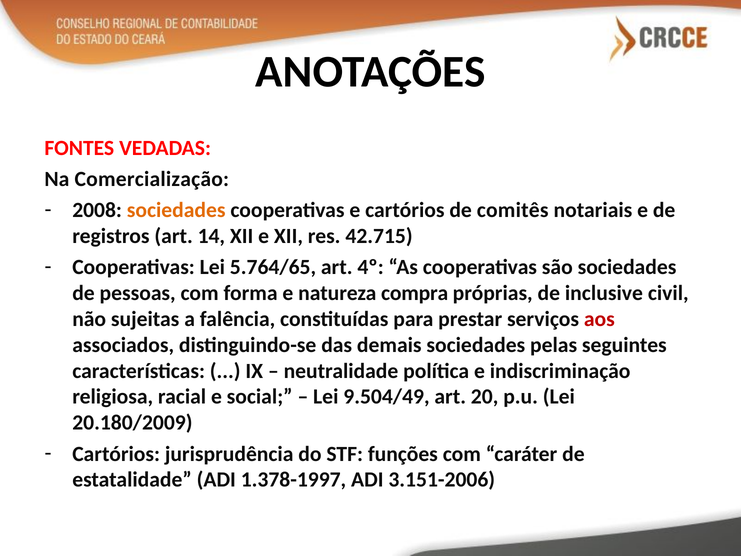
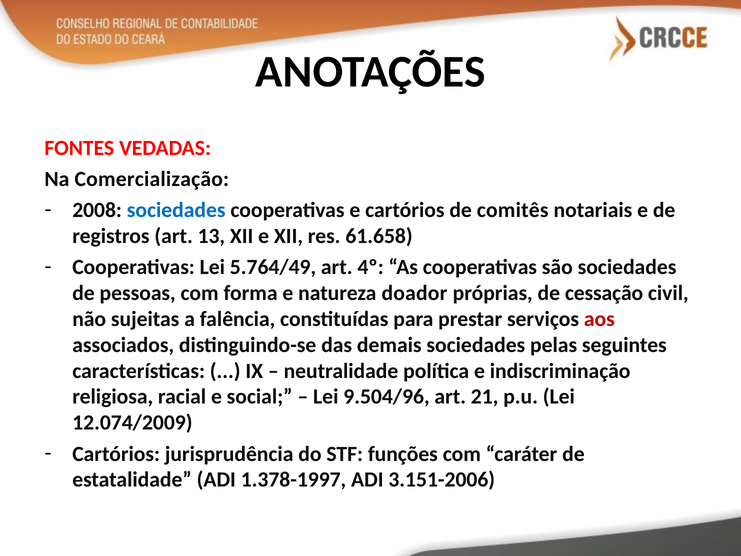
sociedades colour: orange -> blue (176, 210)
14: 14 -> 13 (211, 236)
42.715: 42.715 -> 61.658 (379, 236)
5.764/65: 5.764/65 -> 5.764/49 (273, 267)
compra: compra -> doador (414, 293)
inclusive: inclusive -> cessação (604, 293)
9.504/49: 9.504/49 -> 9.504/96 (386, 397)
20: 20 -> 21 (485, 397)
20.180/2009: 20.180/2009 -> 12.074/2009 (132, 423)
